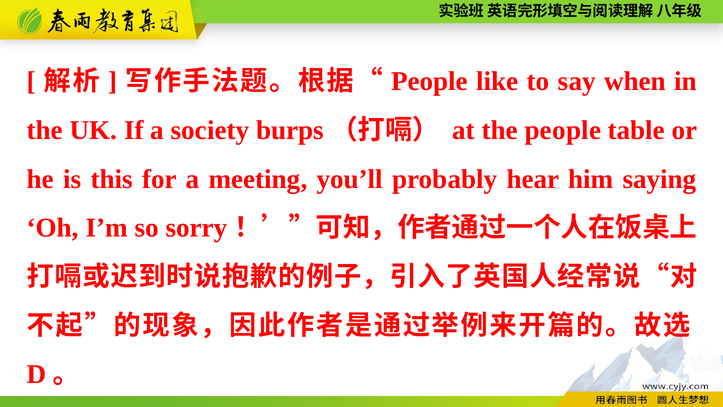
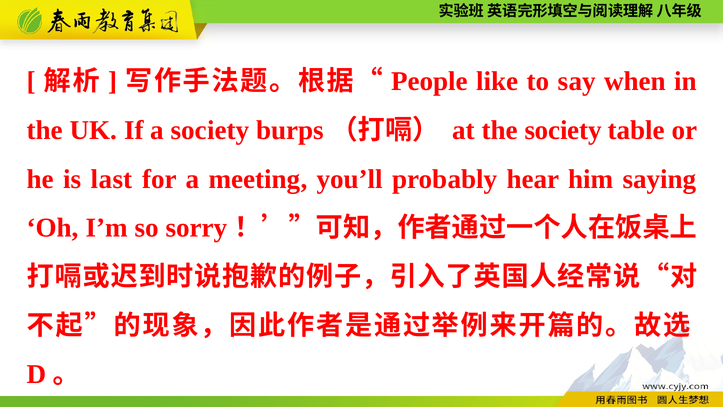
the people: people -> society (563, 130)
this: this -> last (112, 179)
